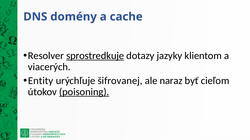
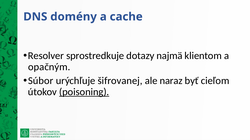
sprostredkuje underline: present -> none (95, 56)
jazyky: jazyky -> najmä (169, 56)
viacerých: viacerých -> opačným (49, 67)
Entity: Entity -> Súbor (41, 81)
